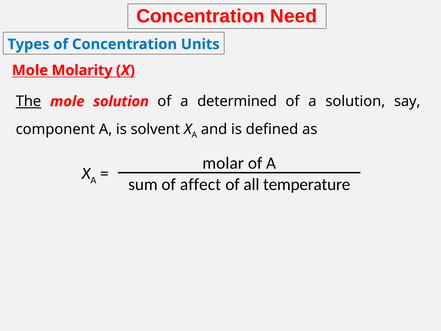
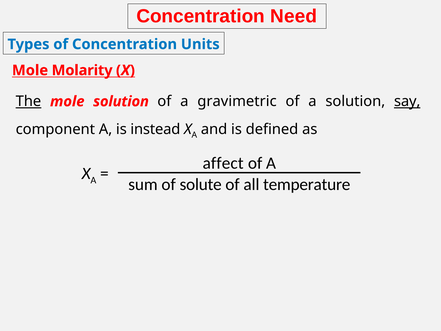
determined: determined -> gravimetric (237, 101)
say underline: none -> present (407, 101)
solvent: solvent -> instead (155, 129)
molar: molar -> affect (223, 163)
affect: affect -> solute (201, 184)
